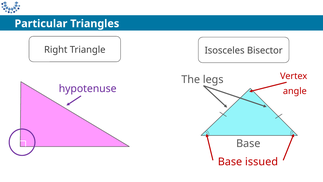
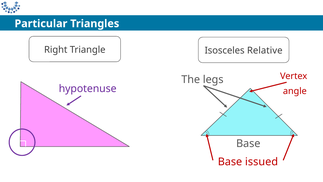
Bisector: Bisector -> Relative (265, 50)
